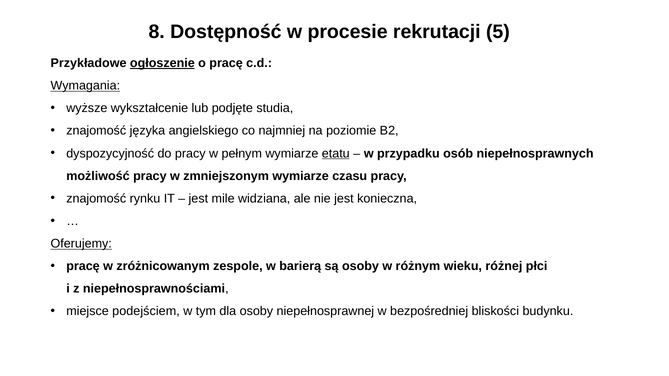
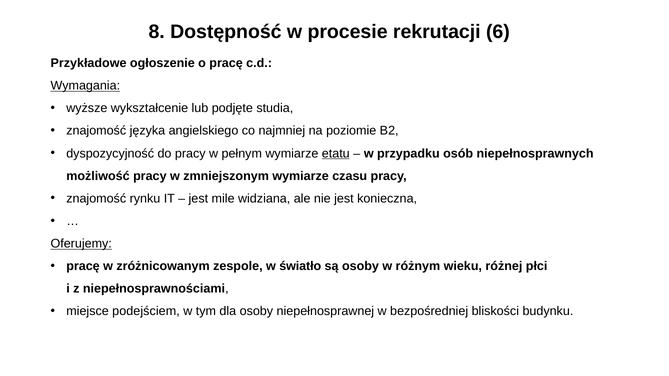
5: 5 -> 6 (498, 32)
ogłoszenie underline: present -> none (162, 63)
barierą: barierą -> światło (300, 266)
